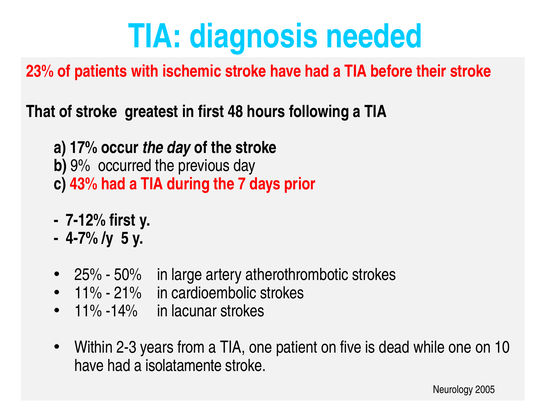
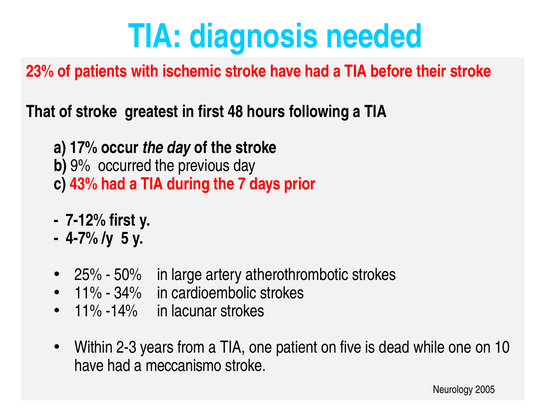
21%: 21% -> 34% (128, 293)
isolatamente: isolatamente -> meccanismo (184, 366)
